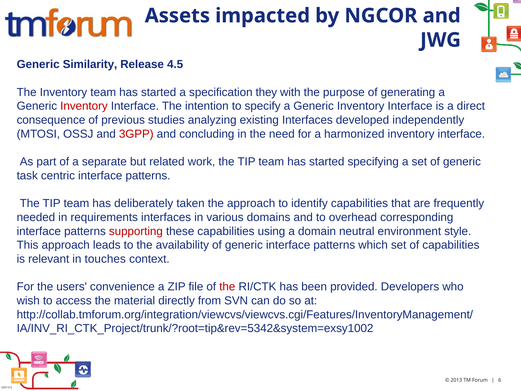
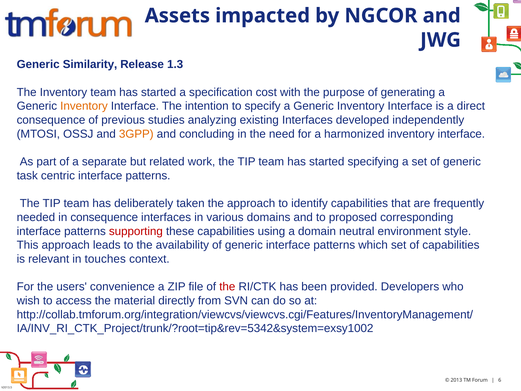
4.5: 4.5 -> 1.3 (175, 64)
they: they -> cost (266, 92)
Inventory colour: red -> orange (84, 106)
3GPP colour: red -> orange (136, 134)
in requirements: requirements -> consequence (104, 217)
overhead: overhead -> proposed (353, 217)
